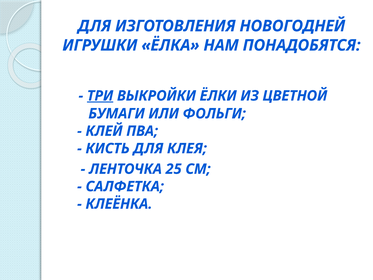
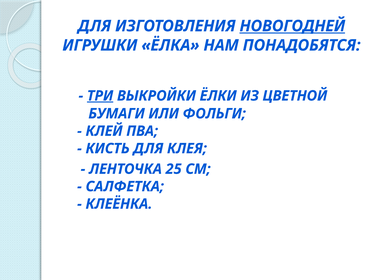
НОВОГОДНЕЙ underline: none -> present (292, 26)
